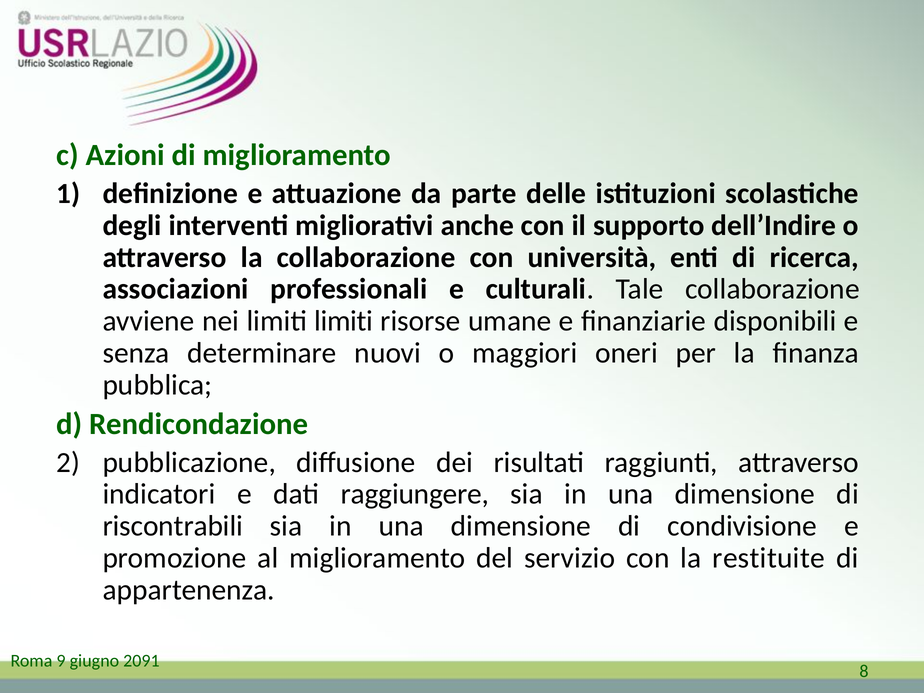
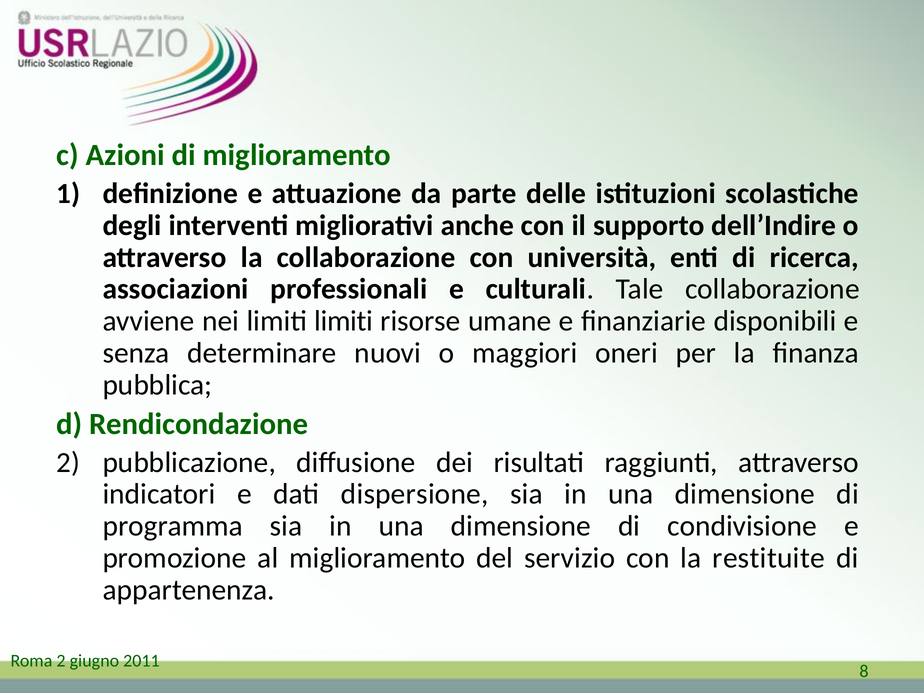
raggiungere: raggiungere -> dispersione (415, 494)
riscontrabili: riscontrabili -> programma (173, 526)
Roma 9: 9 -> 2 (61, 661)
2091: 2091 -> 2011 (141, 661)
